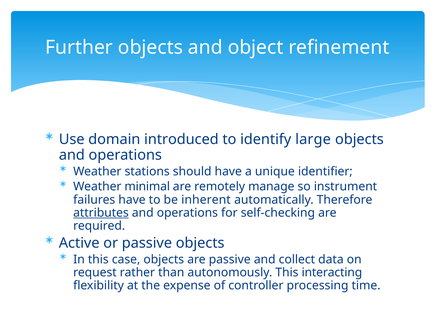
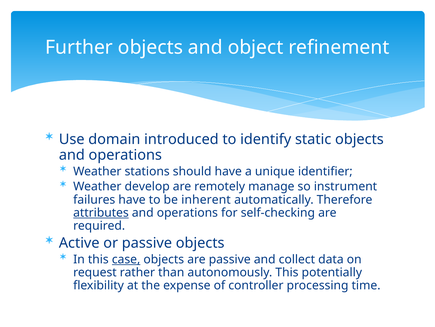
large: large -> static (313, 139)
minimal: minimal -> develop (147, 186)
case underline: none -> present (126, 259)
interacting: interacting -> potentially (332, 272)
